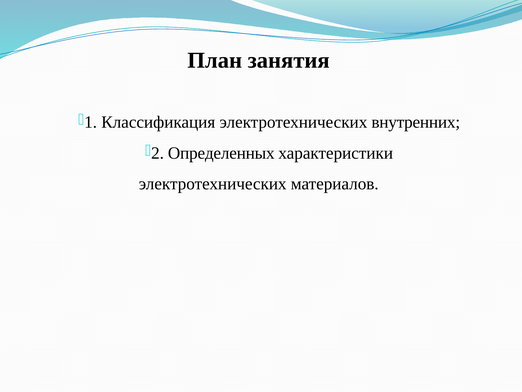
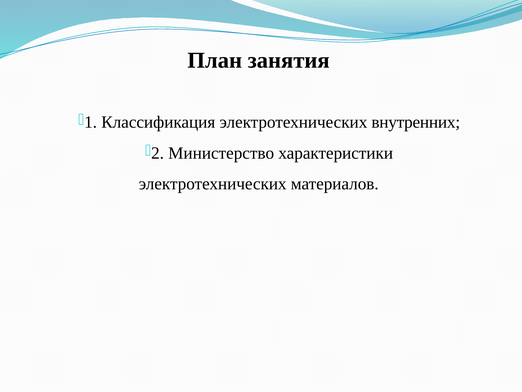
Определенных: Определенных -> Министерство (221, 153)
